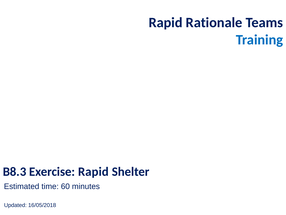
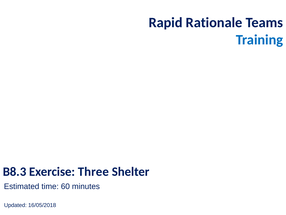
Exercise Rapid: Rapid -> Three (93, 171)
